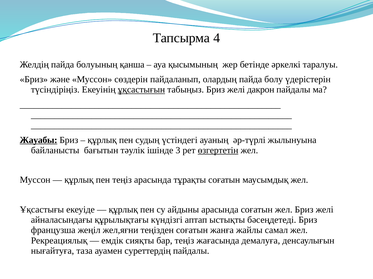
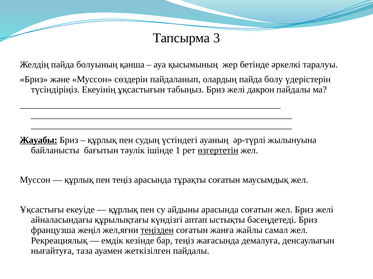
4: 4 -> 3 (217, 38)
ұқсастығын underline: present -> none (141, 90)
3: 3 -> 1 (178, 151)
теңізден underline: none -> present (157, 231)
сияқты: сияқты -> кезінде (140, 241)
суреттердің: суреттердің -> жеткізілген (148, 251)
